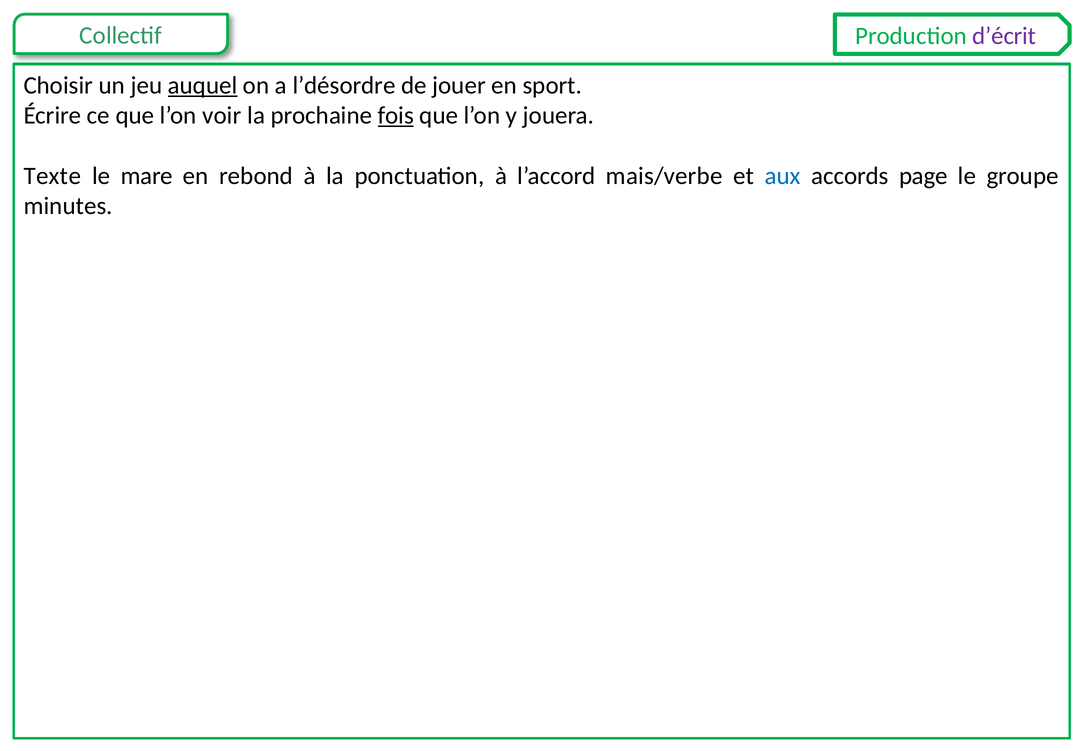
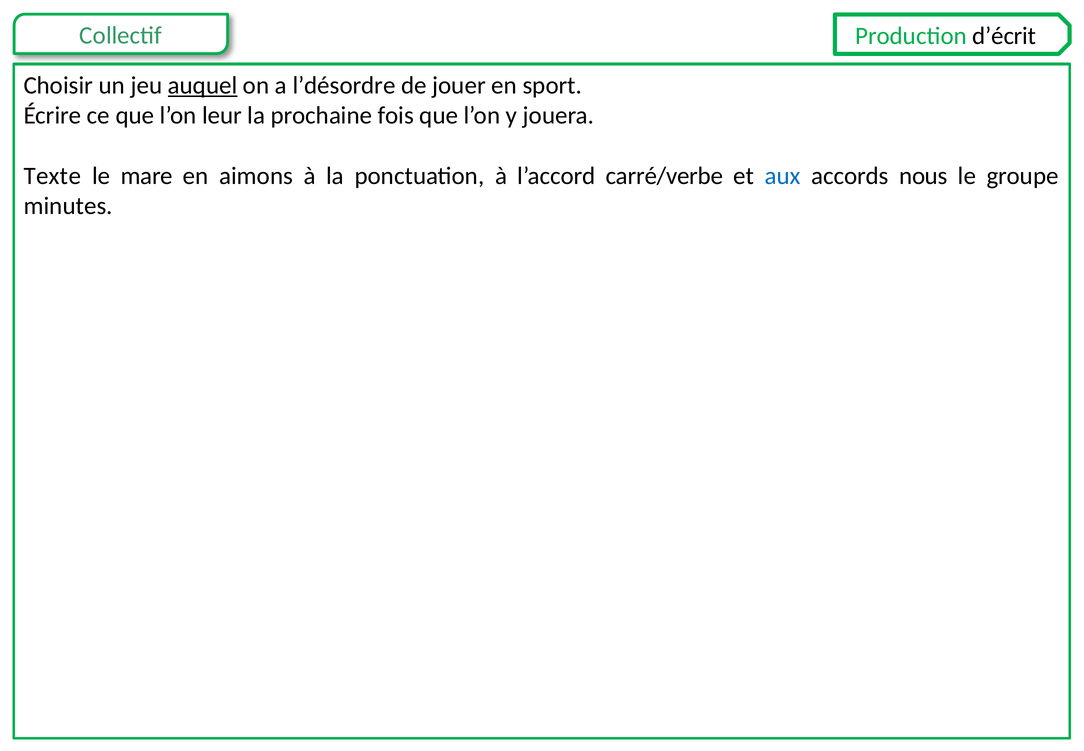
d’écrit colour: purple -> black (1004, 36)
voir: voir -> leur (222, 116)
fois underline: present -> none (396, 116)
rebond: rebond -> aimons (256, 176)
mais/verbe: mais/verbe -> carré/verbe (664, 176)
page: page -> nous (923, 176)
